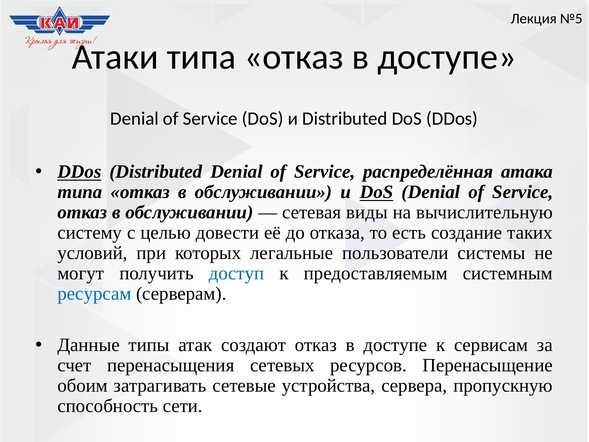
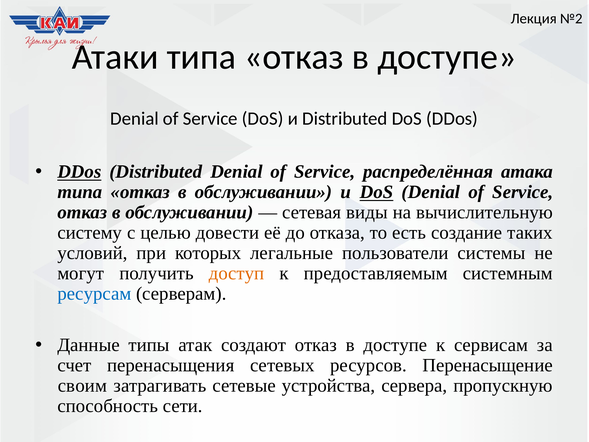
№5: №5 -> №2 (571, 19)
доступ colour: blue -> orange (237, 273)
обоим: обоим -> своим (82, 385)
